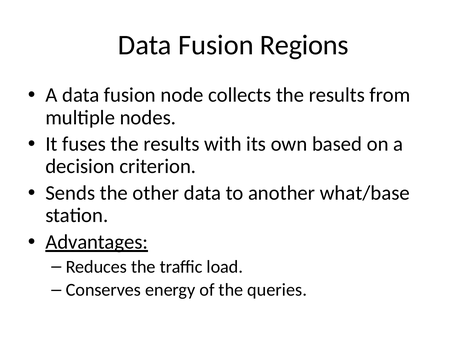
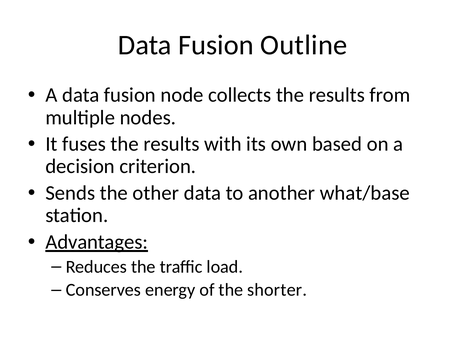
Regions: Regions -> Outline (304, 45)
queries: queries -> shorter (277, 290)
